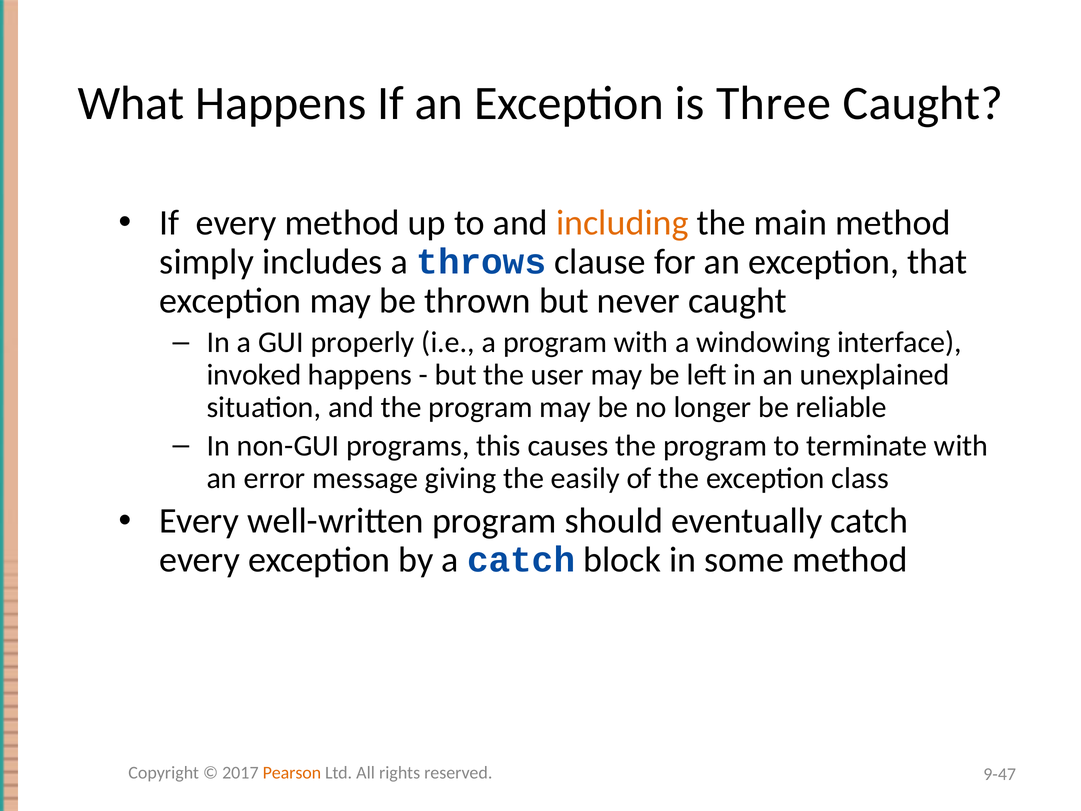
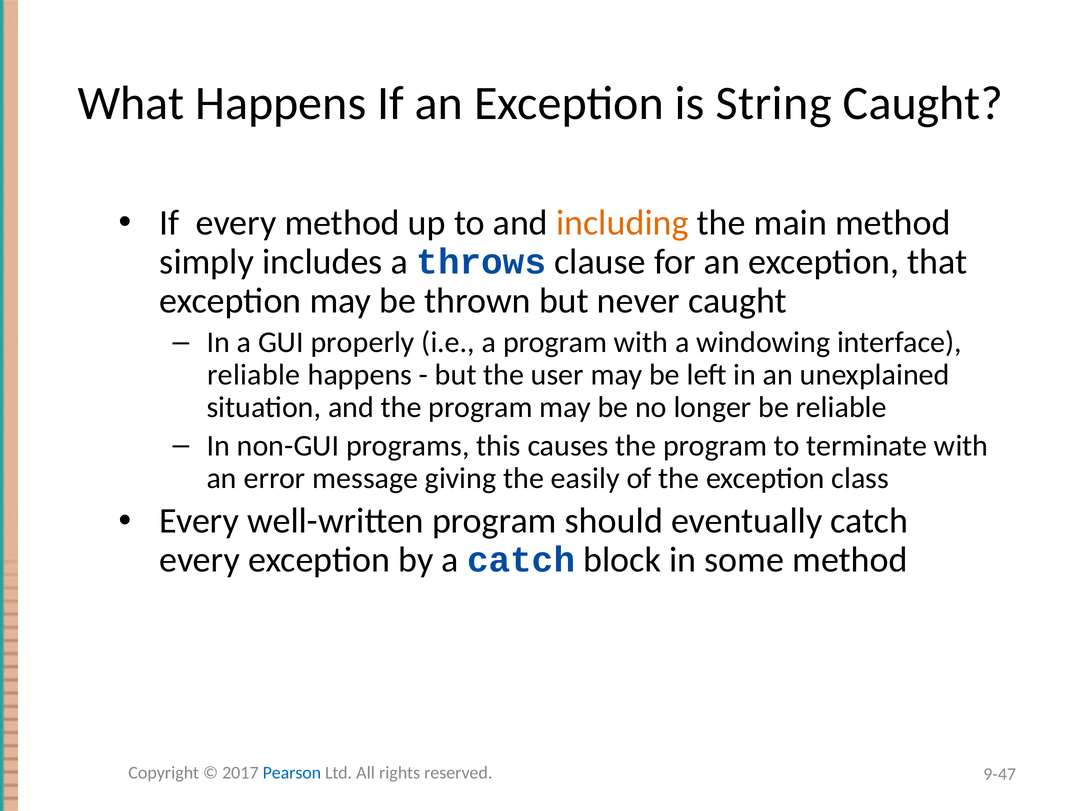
Three: Three -> String (774, 103)
invoked: invoked -> reliable (254, 375)
Pearson colour: orange -> blue (292, 772)
